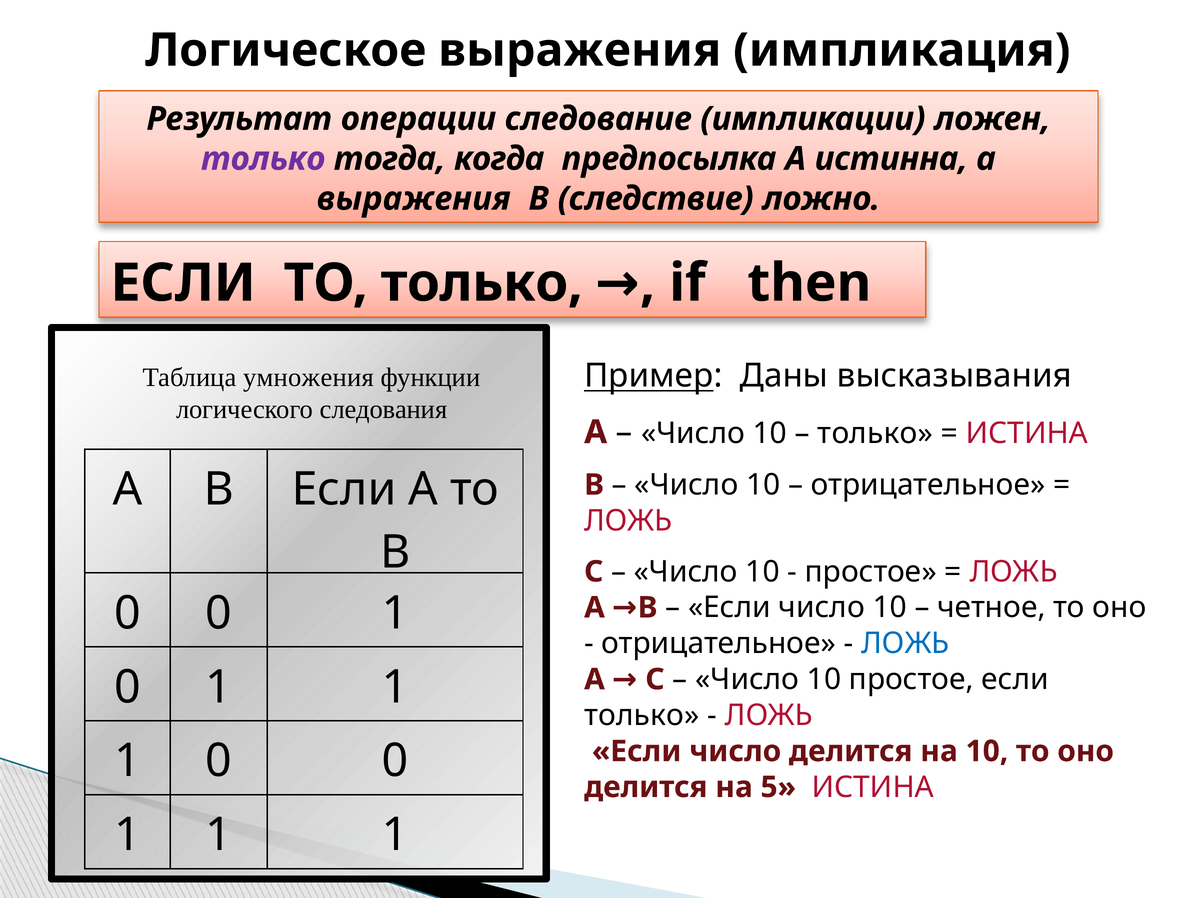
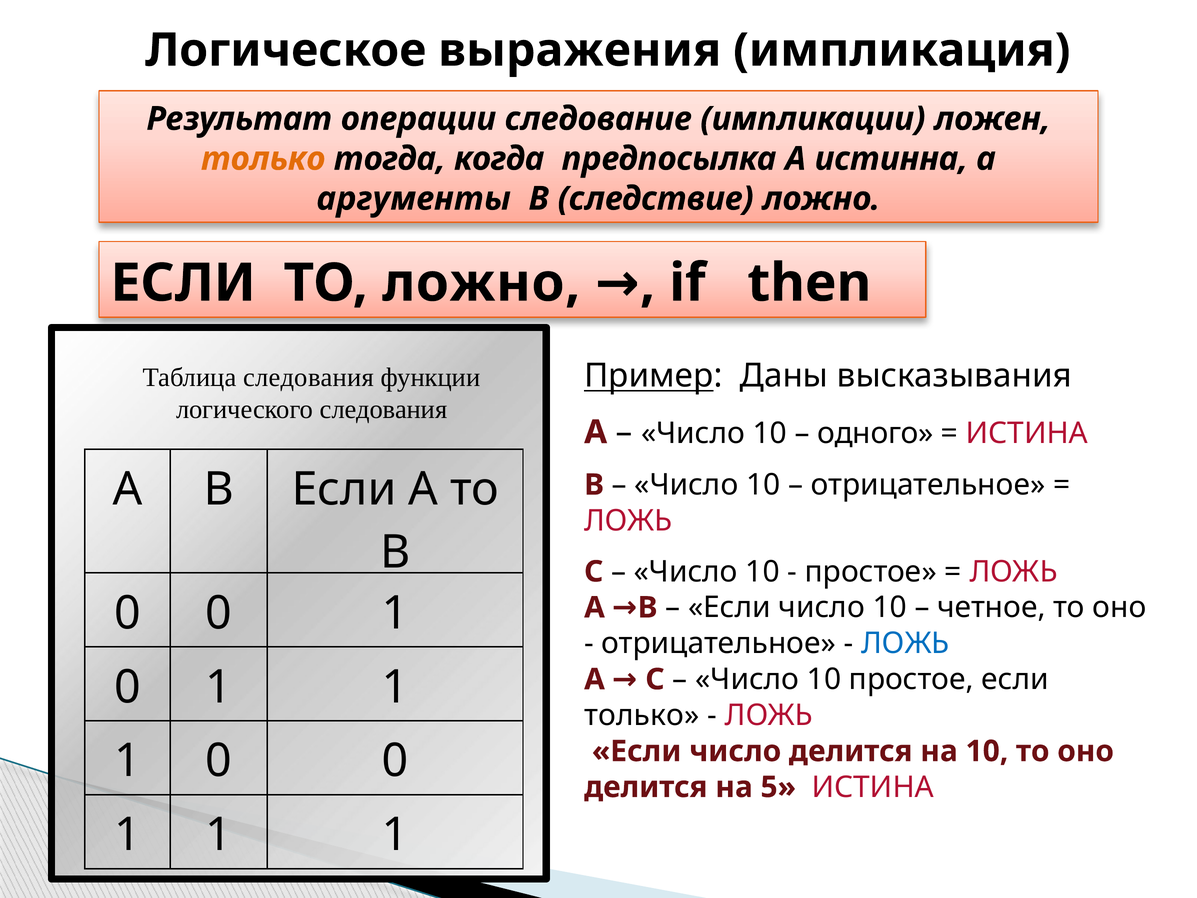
только colour: purple -> orange (263, 159)
выражения: выражения -> аргументы (414, 199)
ТО только: только -> ложно (481, 283)
Таблица умножения: умножения -> следования (309, 377)
только: только -> одного (875, 433)
